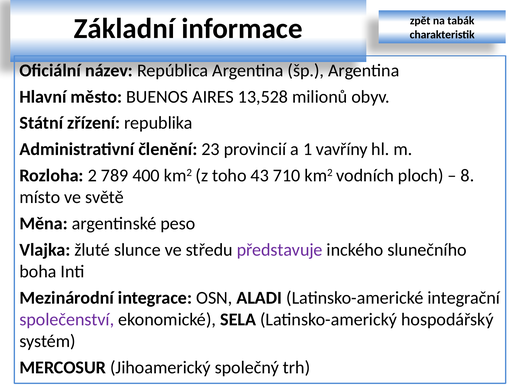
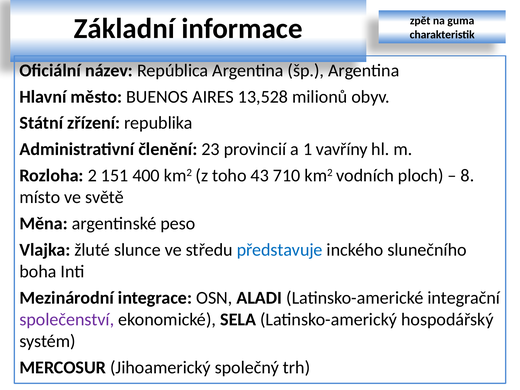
tabák: tabák -> guma (461, 21)
789: 789 -> 151 (115, 176)
představuje colour: purple -> blue (280, 250)
